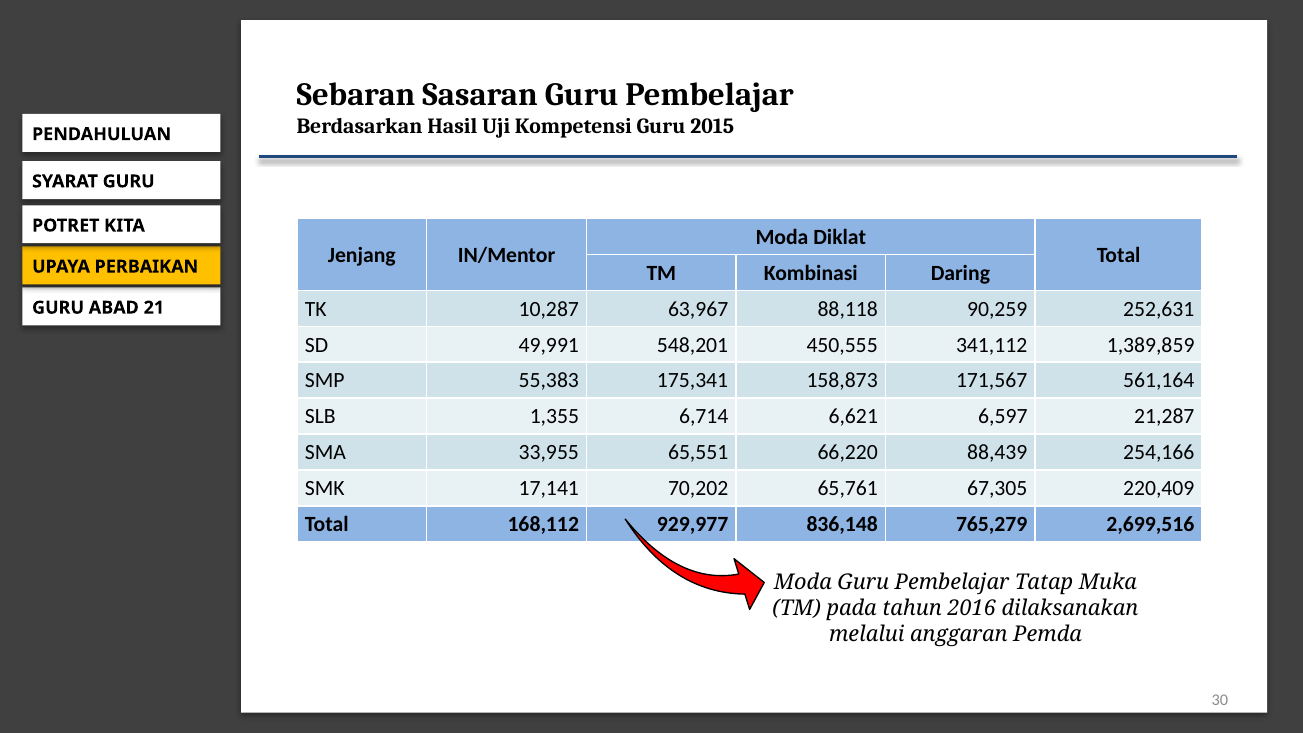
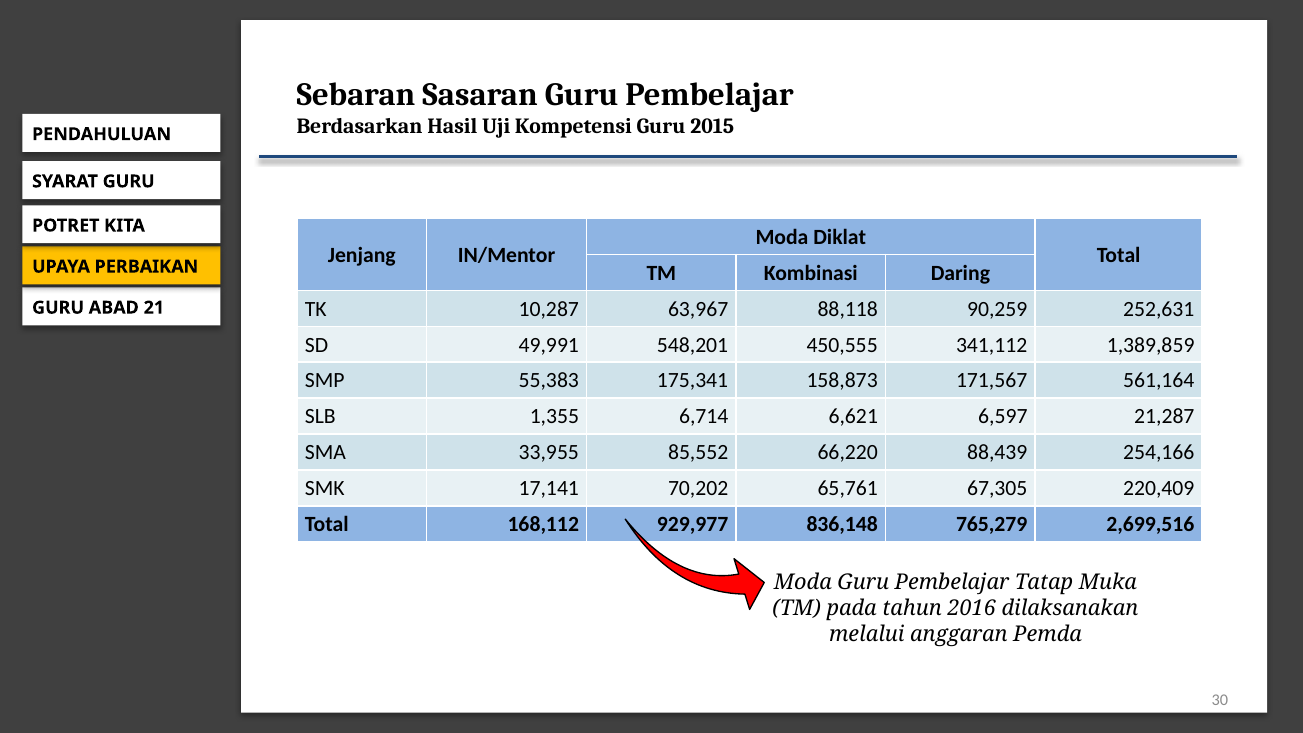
65,551: 65,551 -> 85,552 (698, 453)
